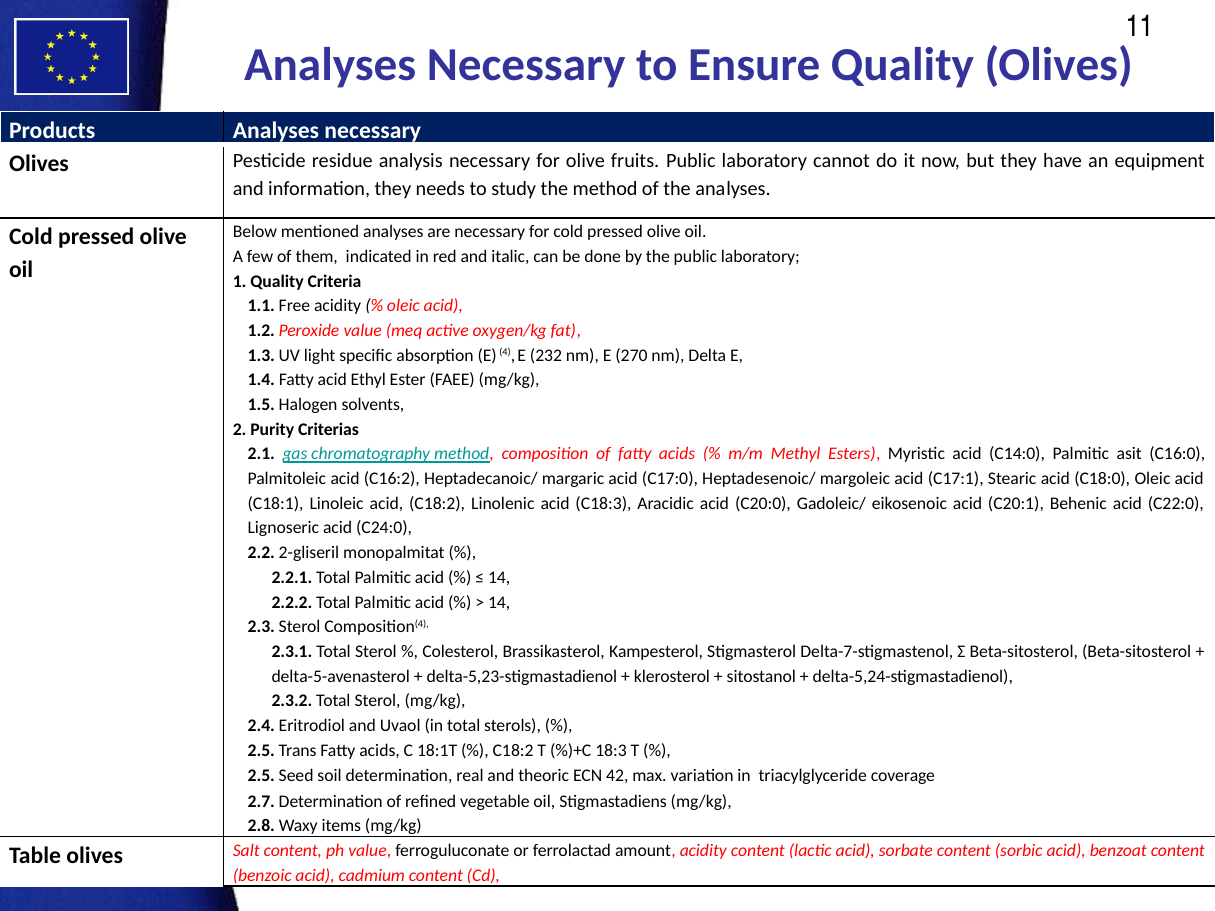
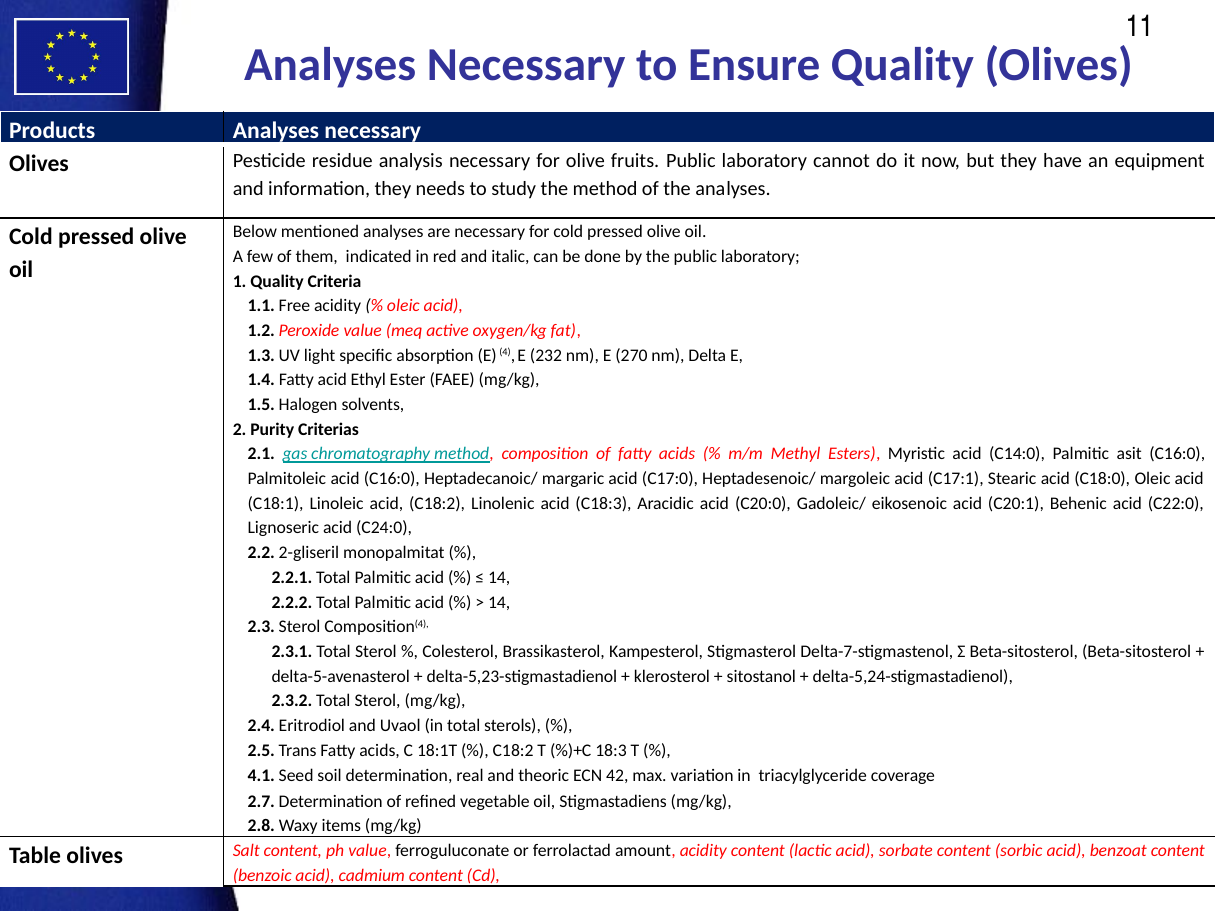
acid C16:2: C16:2 -> C16:0 (392, 479)
2.5: 2.5 -> 4.1 (261, 776)
